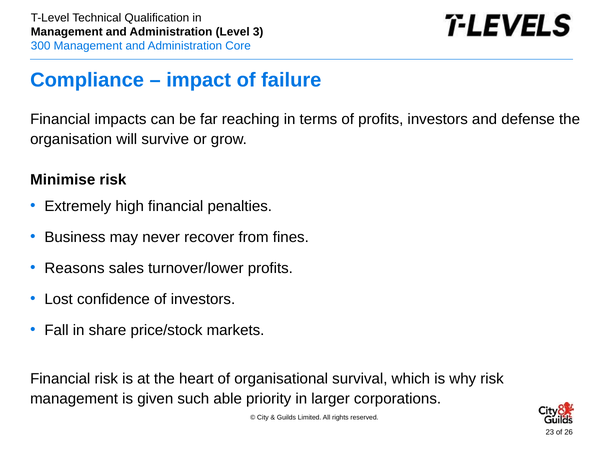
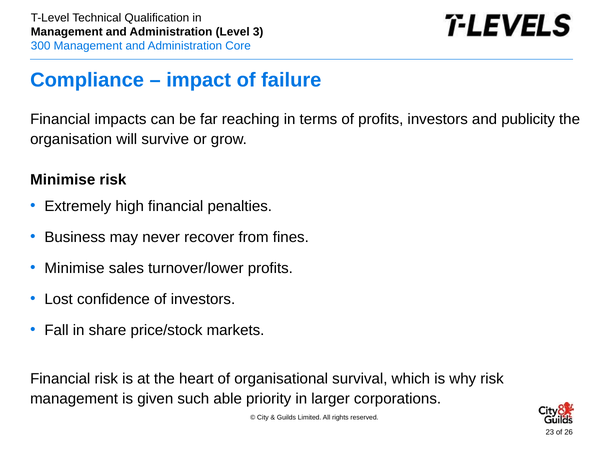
defense: defense -> publicity (528, 119)
Reasons: Reasons -> Minimise (74, 268)
